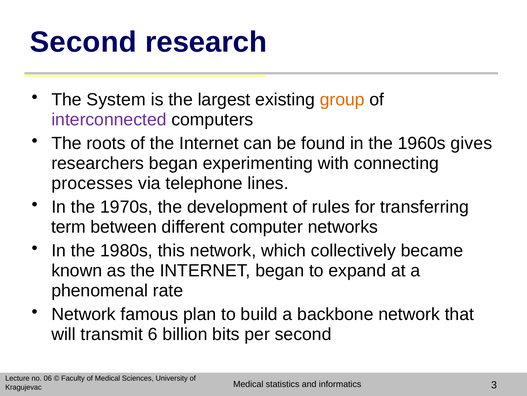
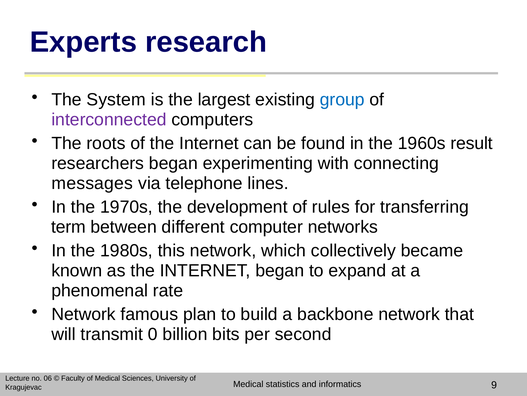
Second: Second -> Experts (83, 42)
group colour: orange -> blue (342, 100)
gives: gives -> result (472, 143)
processes: processes -> messages (92, 183)
6: 6 -> 0 (153, 334)
3: 3 -> 9 (494, 384)
